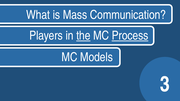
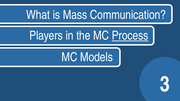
the underline: present -> none (83, 36)
